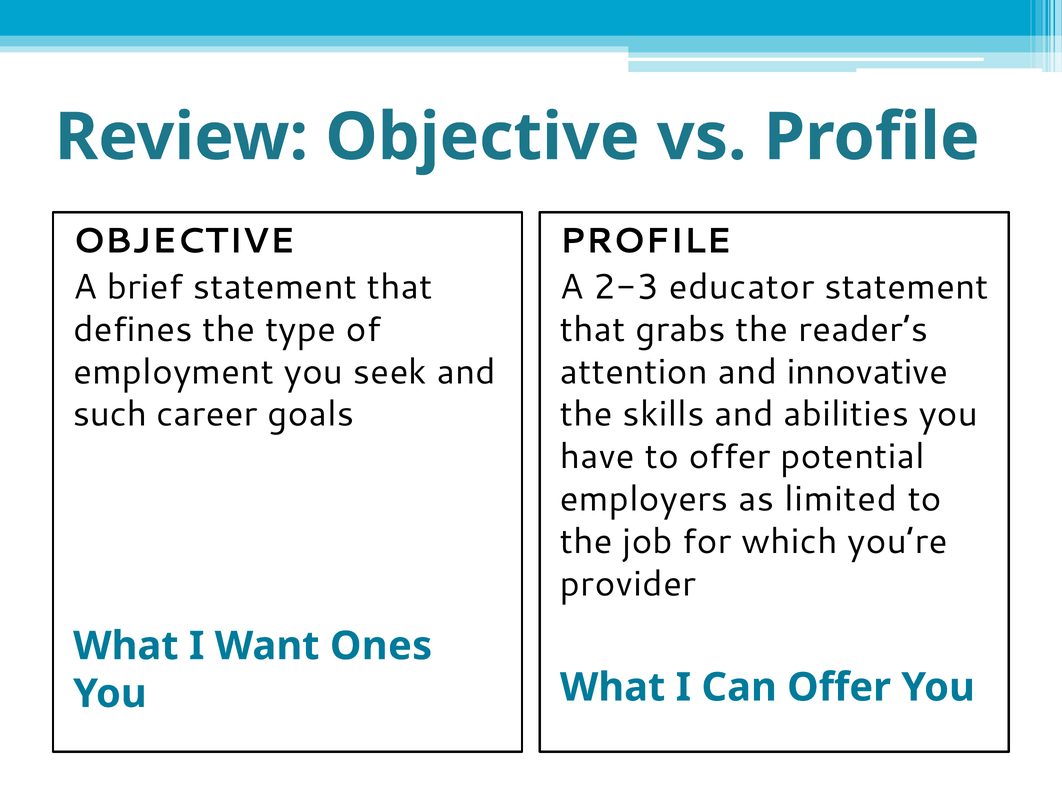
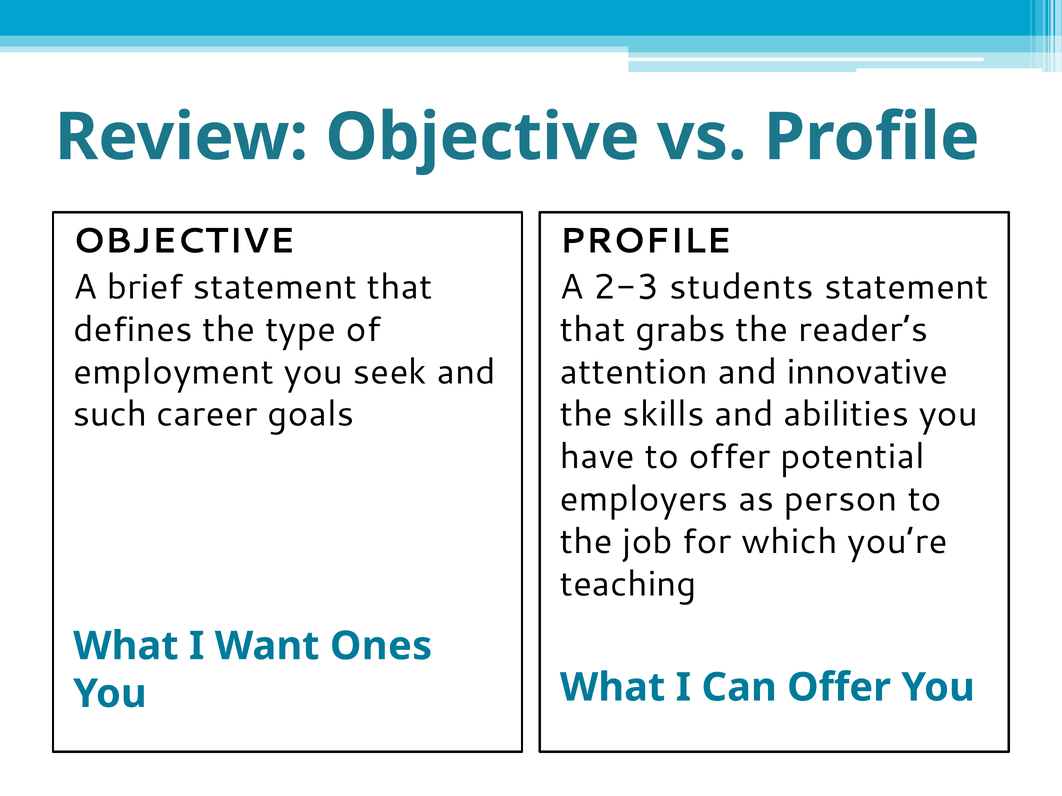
educator: educator -> students (742, 287)
limited: limited -> person (841, 499)
provider: provider -> teaching (628, 584)
